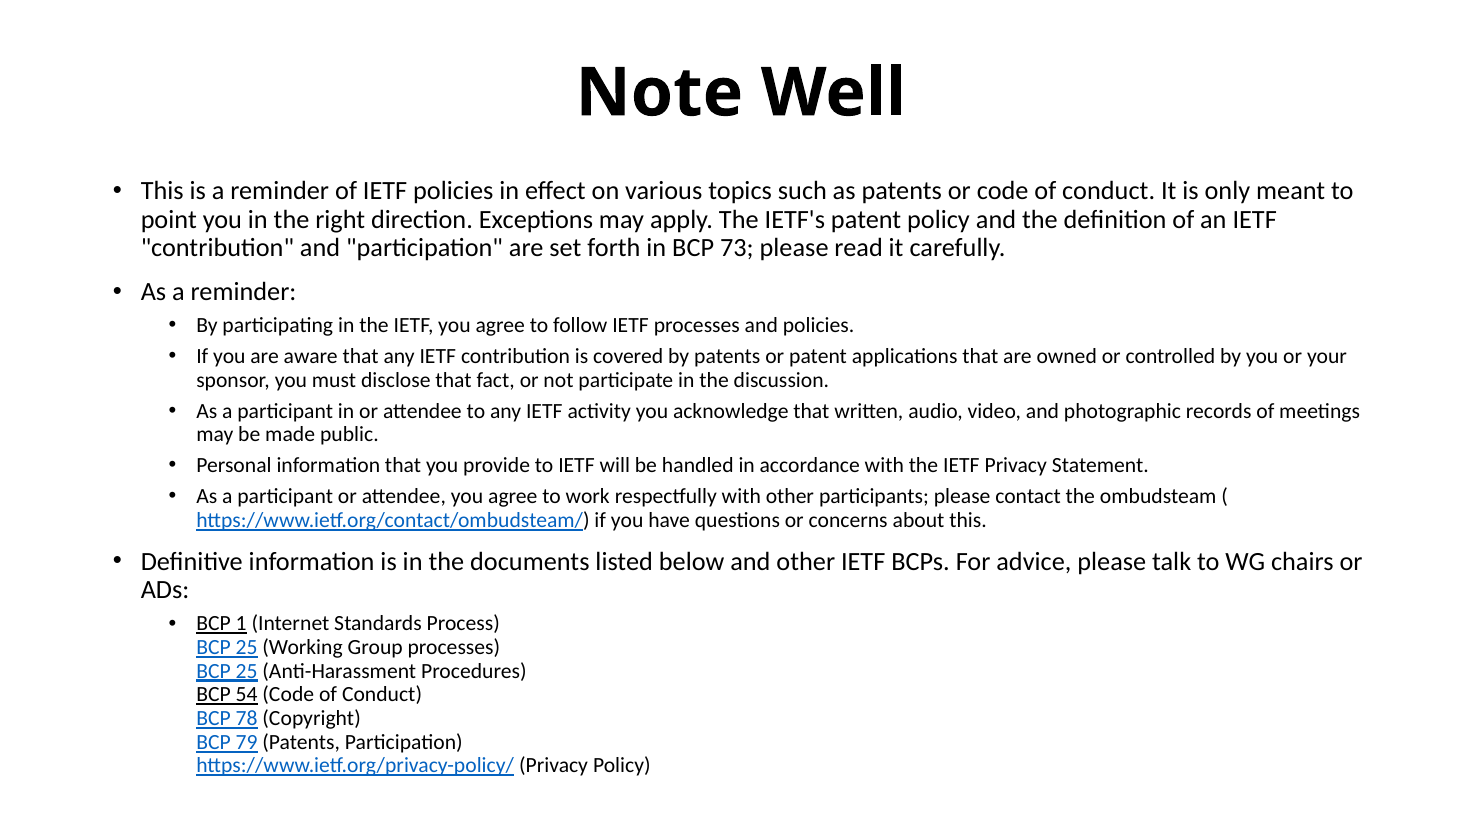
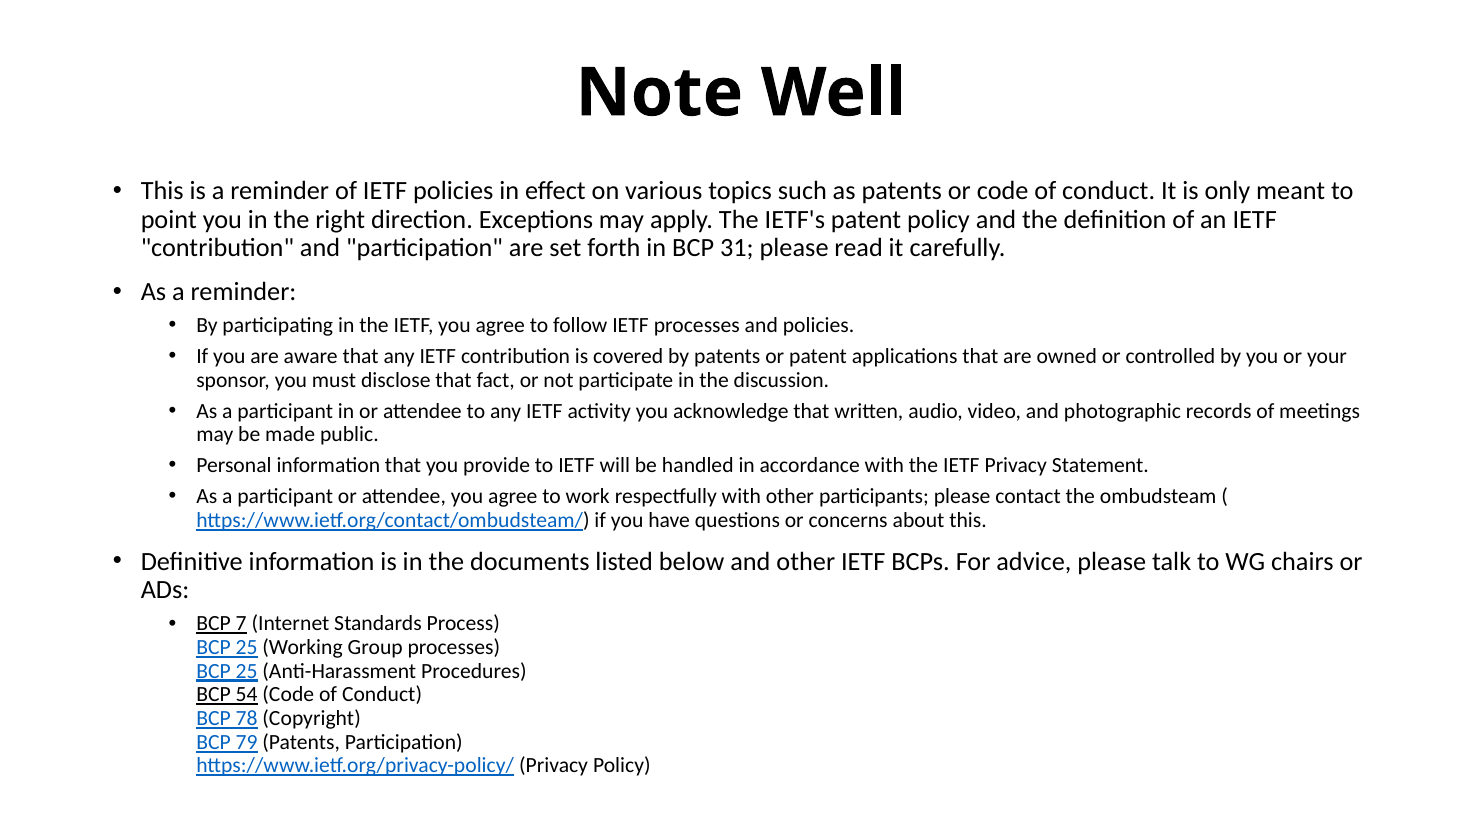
73: 73 -> 31 (737, 248)
1: 1 -> 7 (241, 623)
